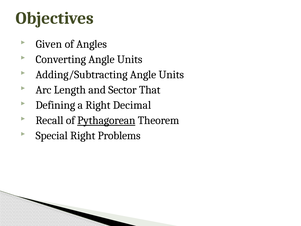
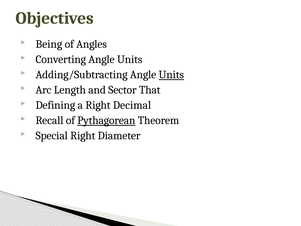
Given: Given -> Being (49, 44)
Units underline: none -> present (171, 75)
Problems: Problems -> Diameter (119, 136)
